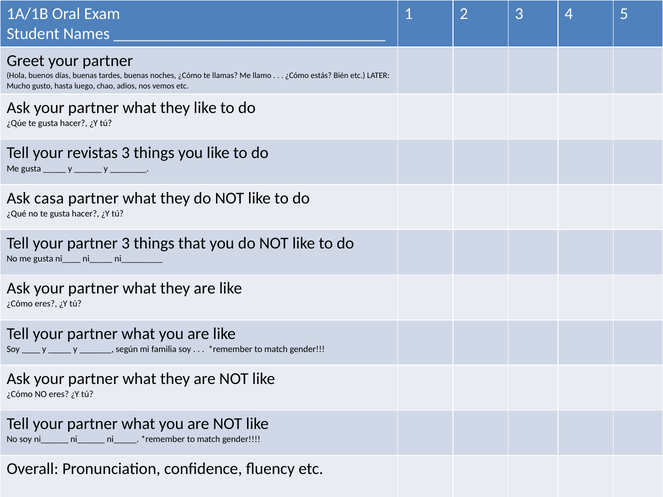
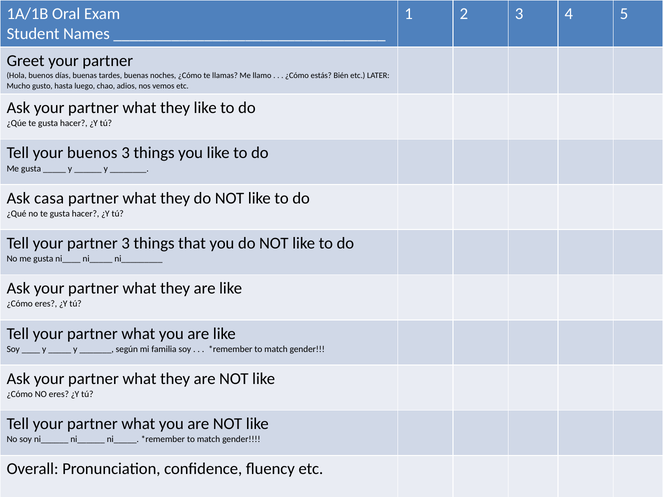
your revistas: revistas -> buenos (92, 153)
